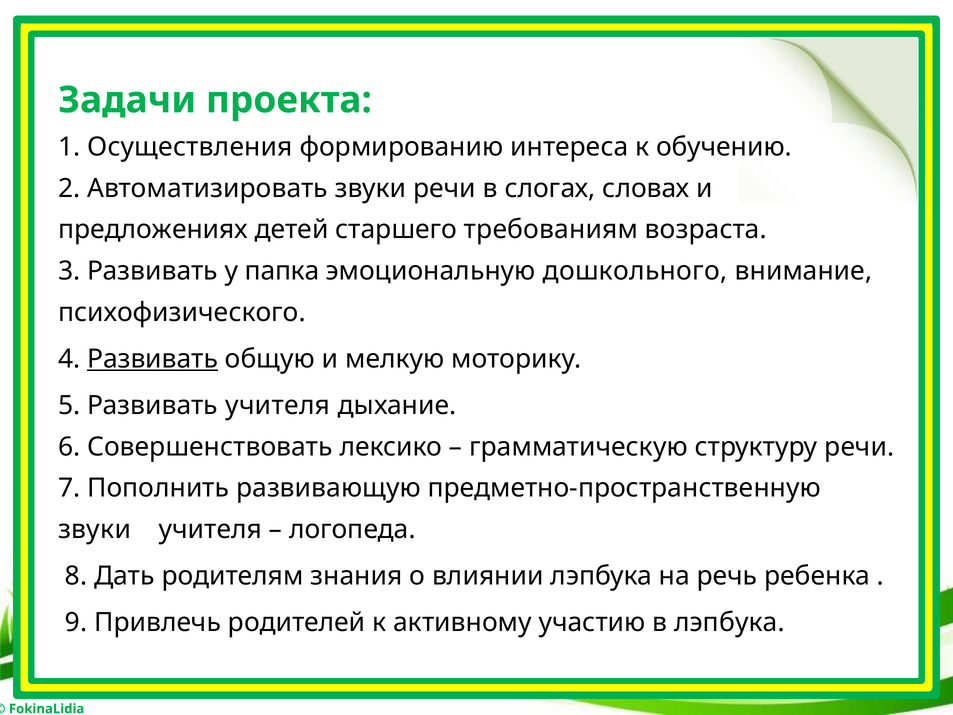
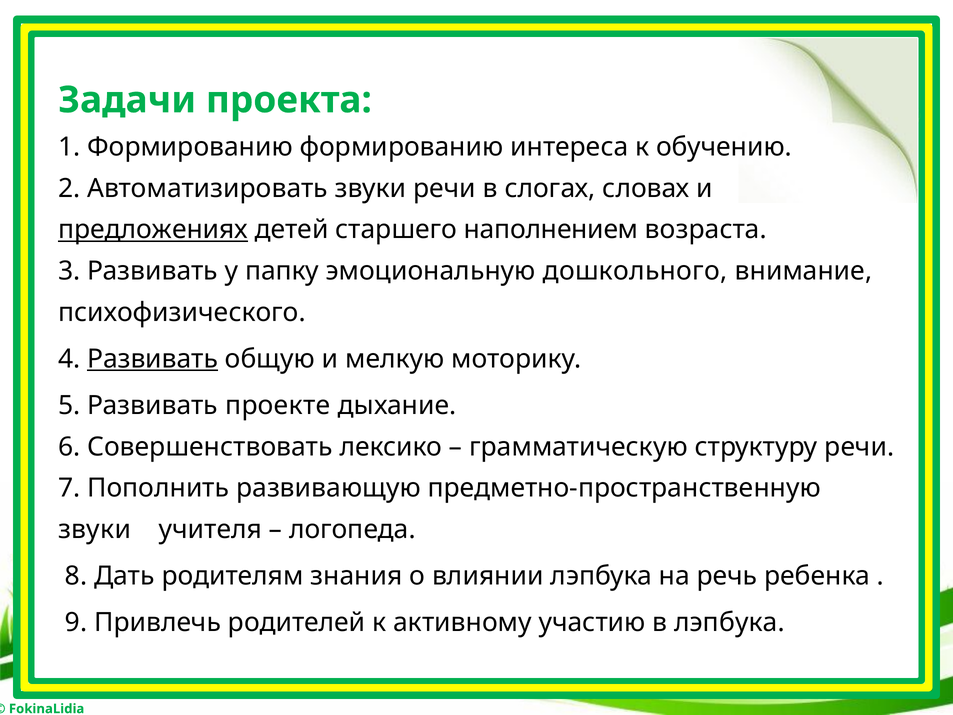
1 Осуществления: Осуществления -> Формированию (190, 147)
предложениях underline: none -> present (153, 230)
требованиям: требованиям -> наполнением (551, 230)
папка: папка -> папку (282, 271)
Развивать учителя: учителя -> проекте (278, 405)
